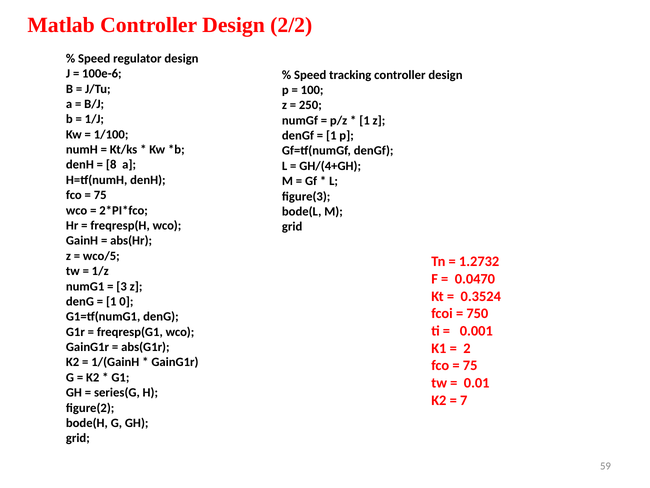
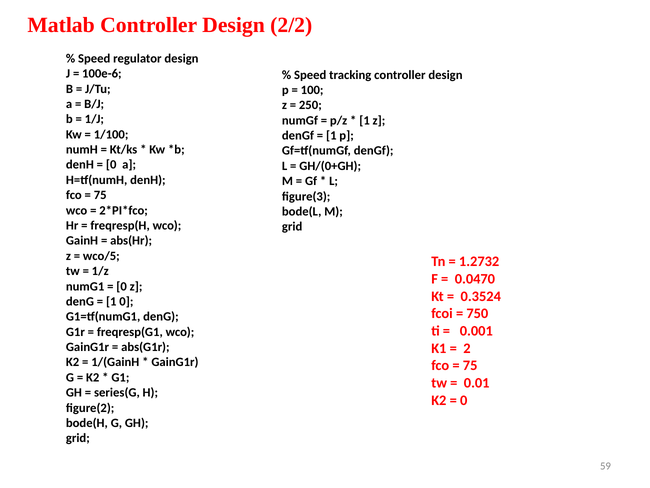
8: 8 -> 0 (111, 165)
GH/(4+GH: GH/(4+GH -> GH/(0+GH (330, 166)
3: 3 -> 0 (122, 286)
7: 7 -> 0 (464, 400)
